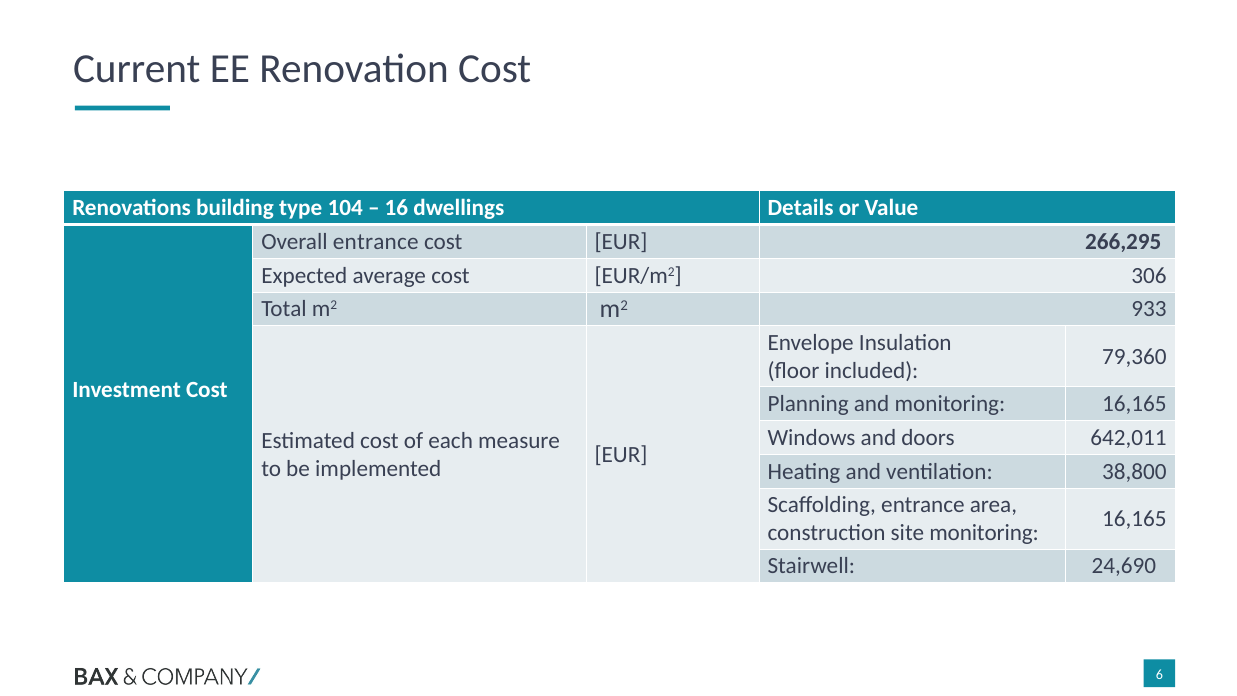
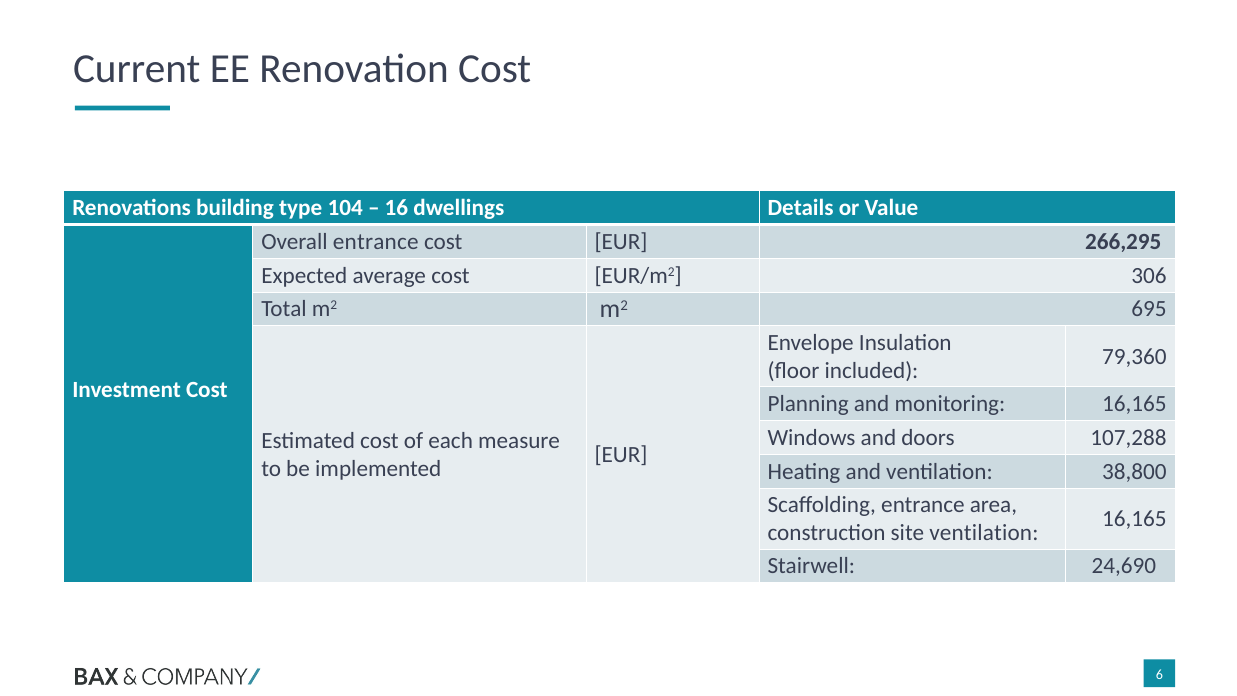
933: 933 -> 695 (1149, 309)
642,011: 642,011 -> 107,288 (1128, 438)
site monitoring: monitoring -> ventilation (984, 533)
